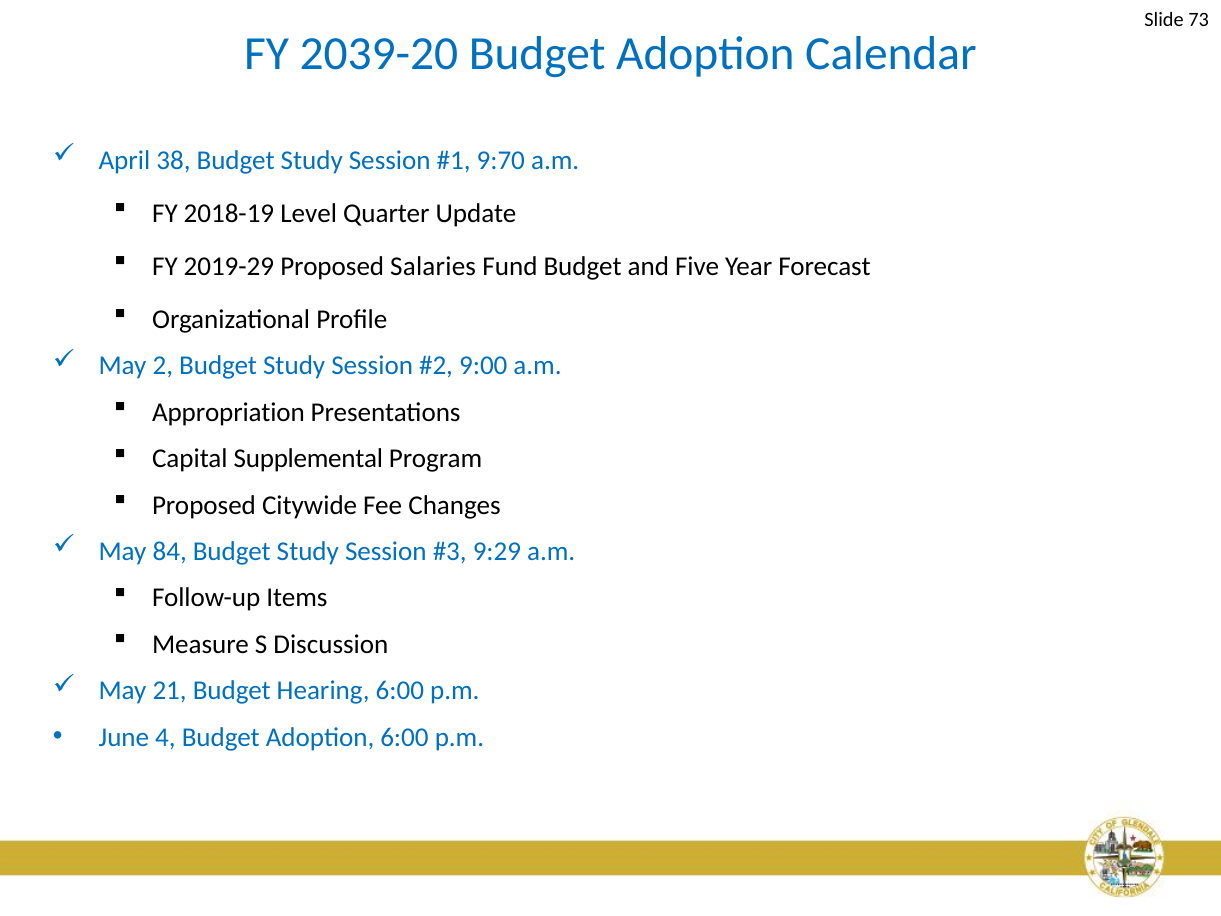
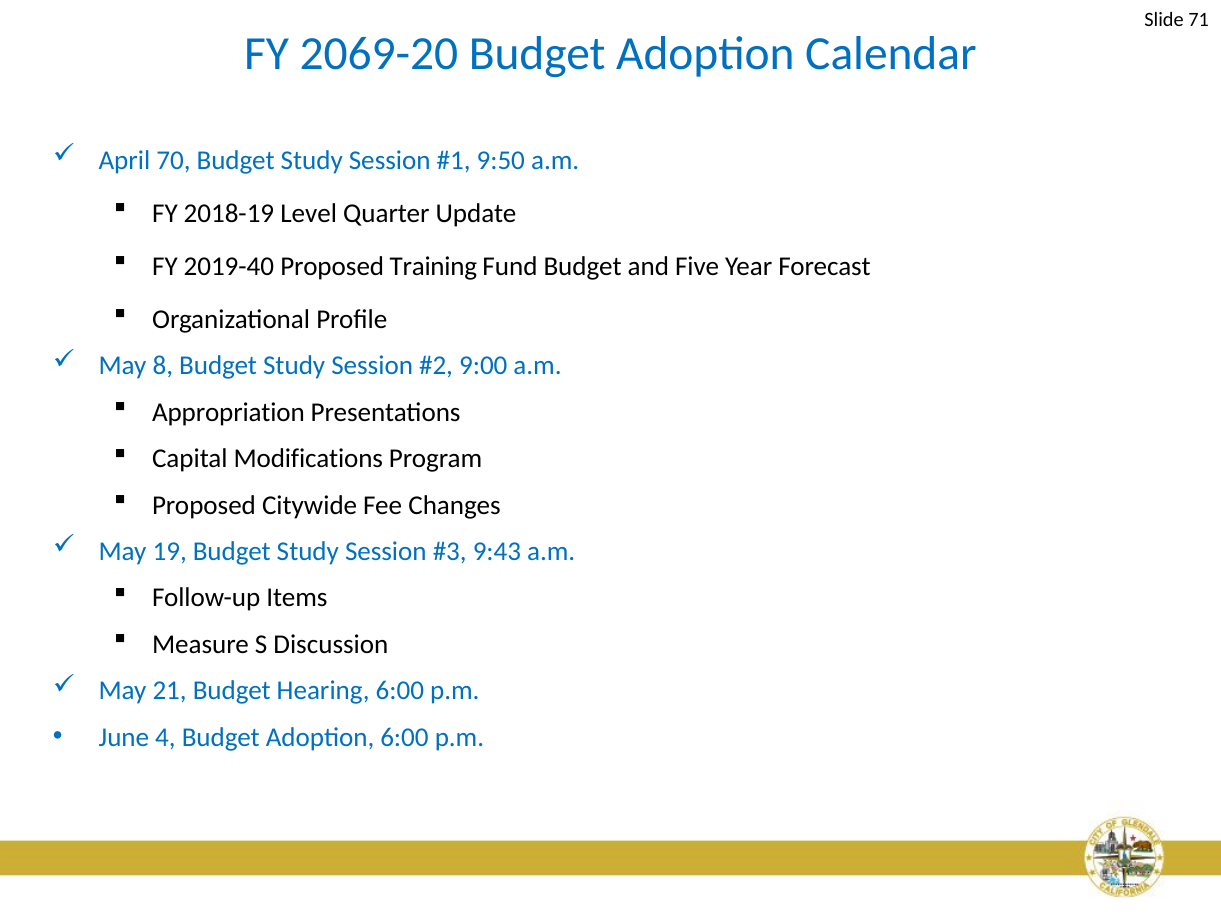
73: 73 -> 71 (1199, 20)
2039-20: 2039-20 -> 2069-20 (379, 54)
38: 38 -> 70 (173, 160)
9:70: 9:70 -> 9:50 (501, 160)
2019-29: 2019-29 -> 2019-40 (229, 266)
Salaries: Salaries -> Training (433, 266)
2: 2 -> 8 (163, 366)
Supplemental: Supplemental -> Modifications (308, 458)
84: 84 -> 19 (170, 551)
9:29: 9:29 -> 9:43 (497, 551)
